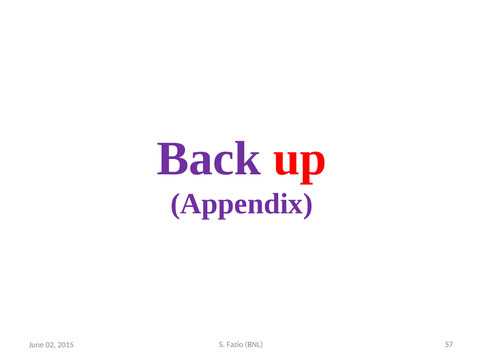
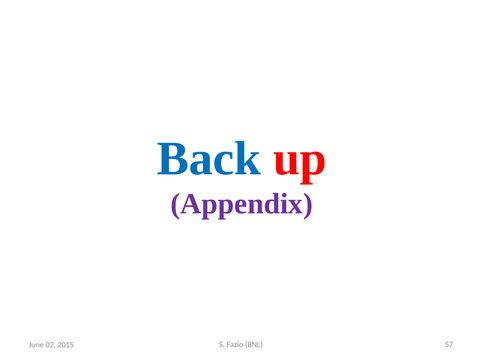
Back colour: purple -> blue (209, 159)
